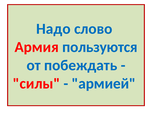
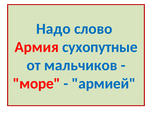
пользуются: пользуются -> сухопутные (100, 47)
побеждать: побеждать -> мальчиков (81, 65)
силы: силы -> море (37, 84)
